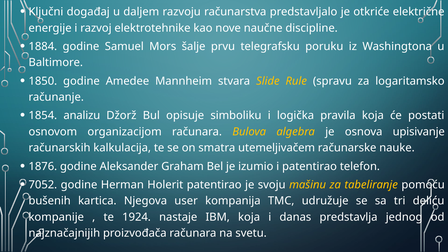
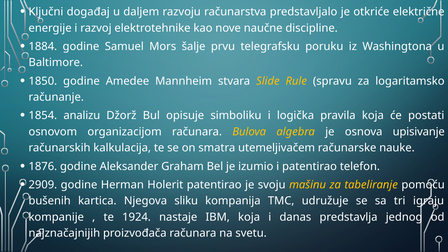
7052: 7052 -> 2909 (43, 185)
user: user -> sliku (186, 201)
deliću: deliću -> igraju (429, 201)
